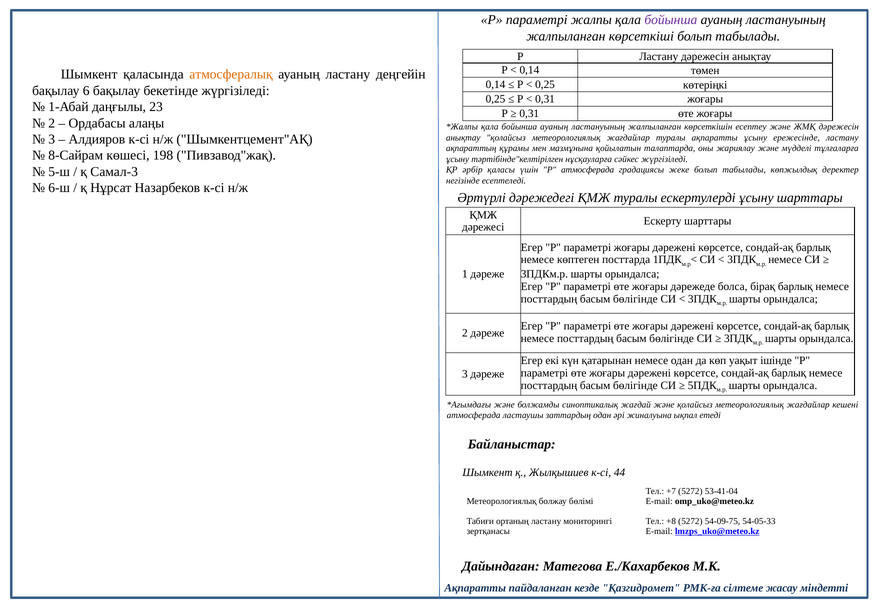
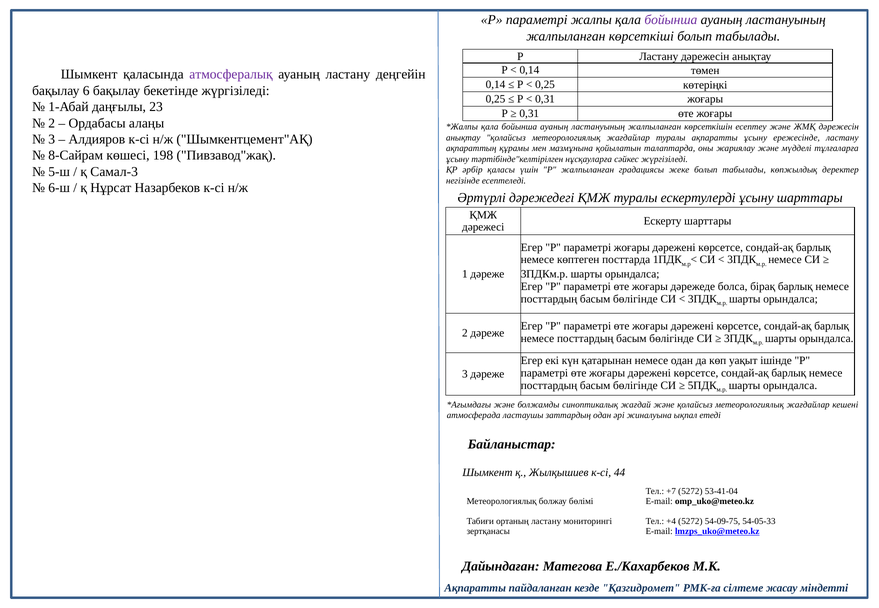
атмосфералық colour: orange -> purple (231, 74)
Р атмосферада: атмосферада -> жалпыланған (588, 170)
+8: +8 -> +4 (671, 522)
